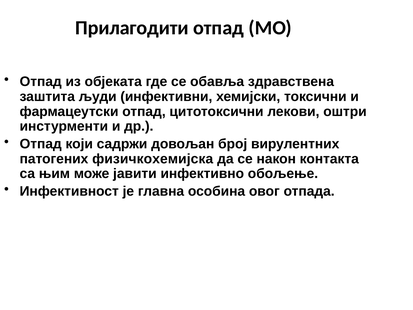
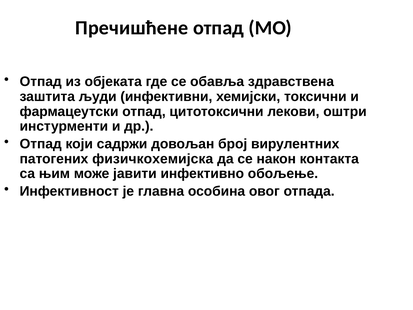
Прилагодити: Прилагодити -> Пречишћене (132, 28)
